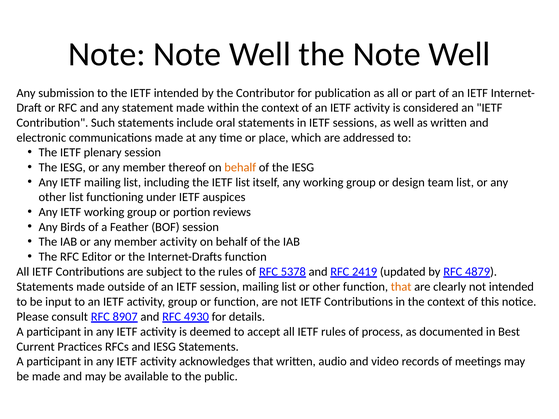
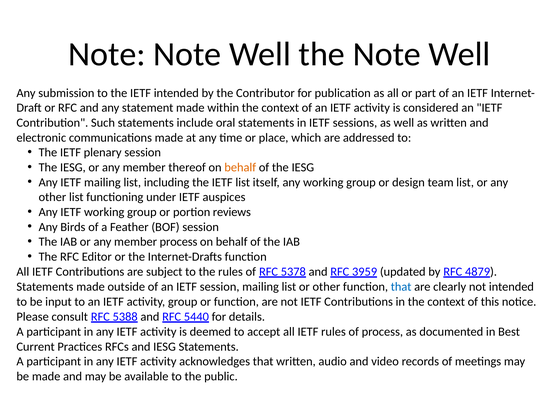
member activity: activity -> process (179, 242)
2419: 2419 -> 3959 (365, 272)
that colour: orange -> blue (401, 287)
8907: 8907 -> 5388 (125, 317)
4930: 4930 -> 5440 (196, 317)
